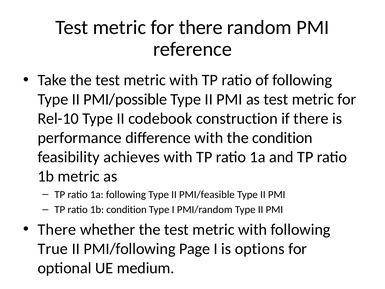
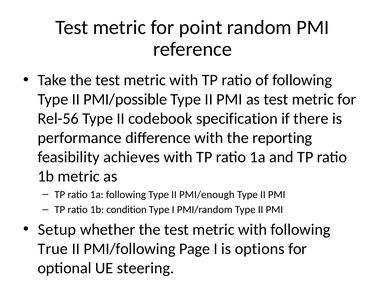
for there: there -> point (201, 27)
Rel-10: Rel-10 -> Rel-56 (58, 119)
construction: construction -> specification (237, 119)
the condition: condition -> reporting (282, 138)
PMI/feasible: PMI/feasible -> PMI/enough (207, 194)
There: There -> Setup (57, 229)
medium: medium -> steering (146, 268)
